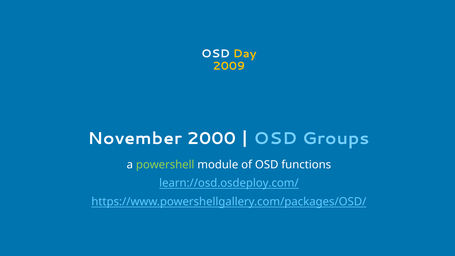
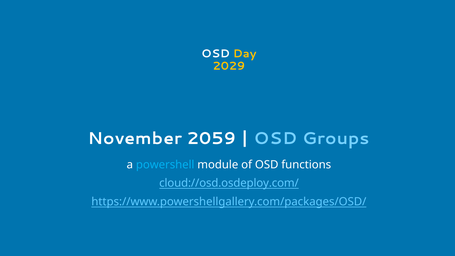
2009: 2009 -> 2029 (229, 66)
2000: 2000 -> 2059 (212, 139)
powershell colour: light green -> light blue (165, 165)
learn://osd.osdeploy.com/: learn://osd.osdeploy.com/ -> cloud://osd.osdeploy.com/ (229, 183)
